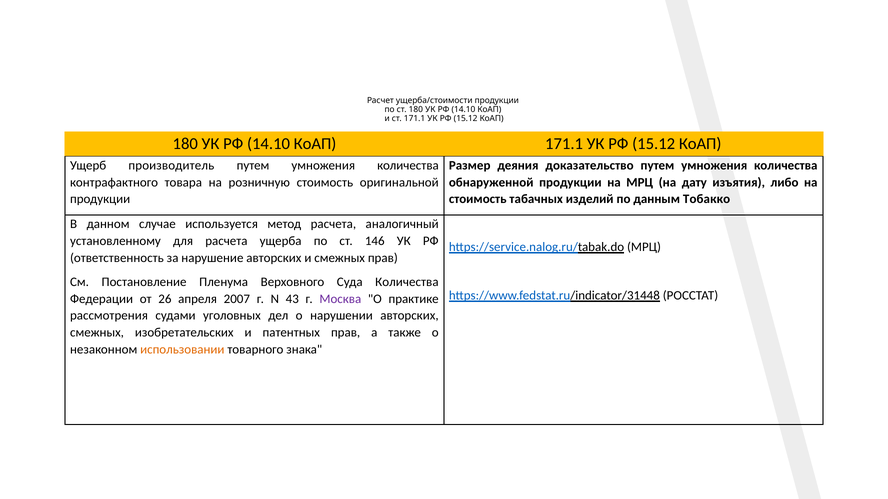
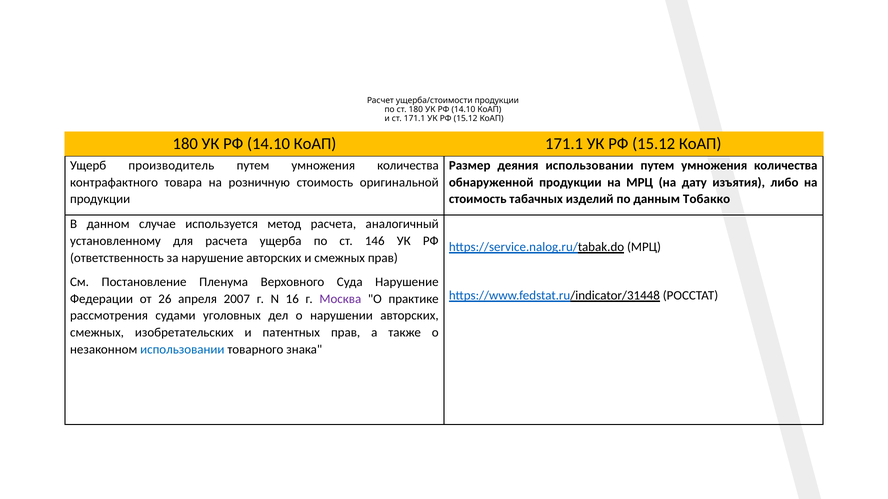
деяния доказательство: доказательство -> использовании (589, 166)
Суда Количества: Количества -> Нарушение (407, 282)
43: 43 -> 16 (292, 299)
использовании colour: orange -> blue (182, 350)
